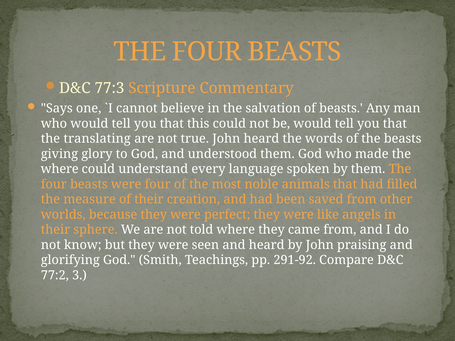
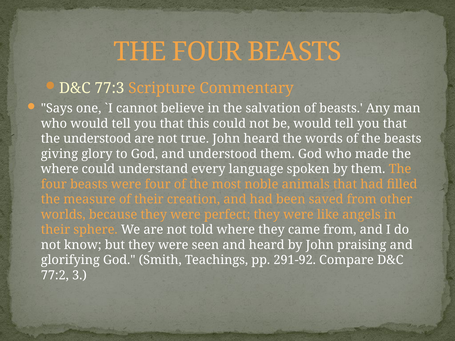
the translating: translating -> understood (97, 139)
